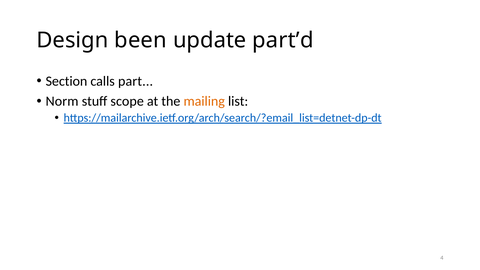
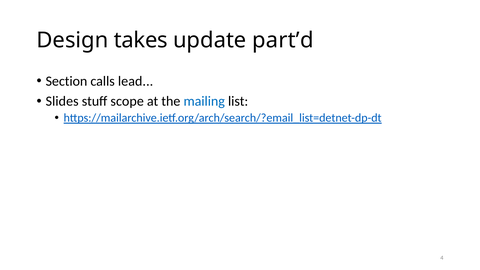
been: been -> takes (141, 40)
part: part -> lead (136, 81)
Norm: Norm -> Slides (62, 101)
mailing colour: orange -> blue (204, 101)
